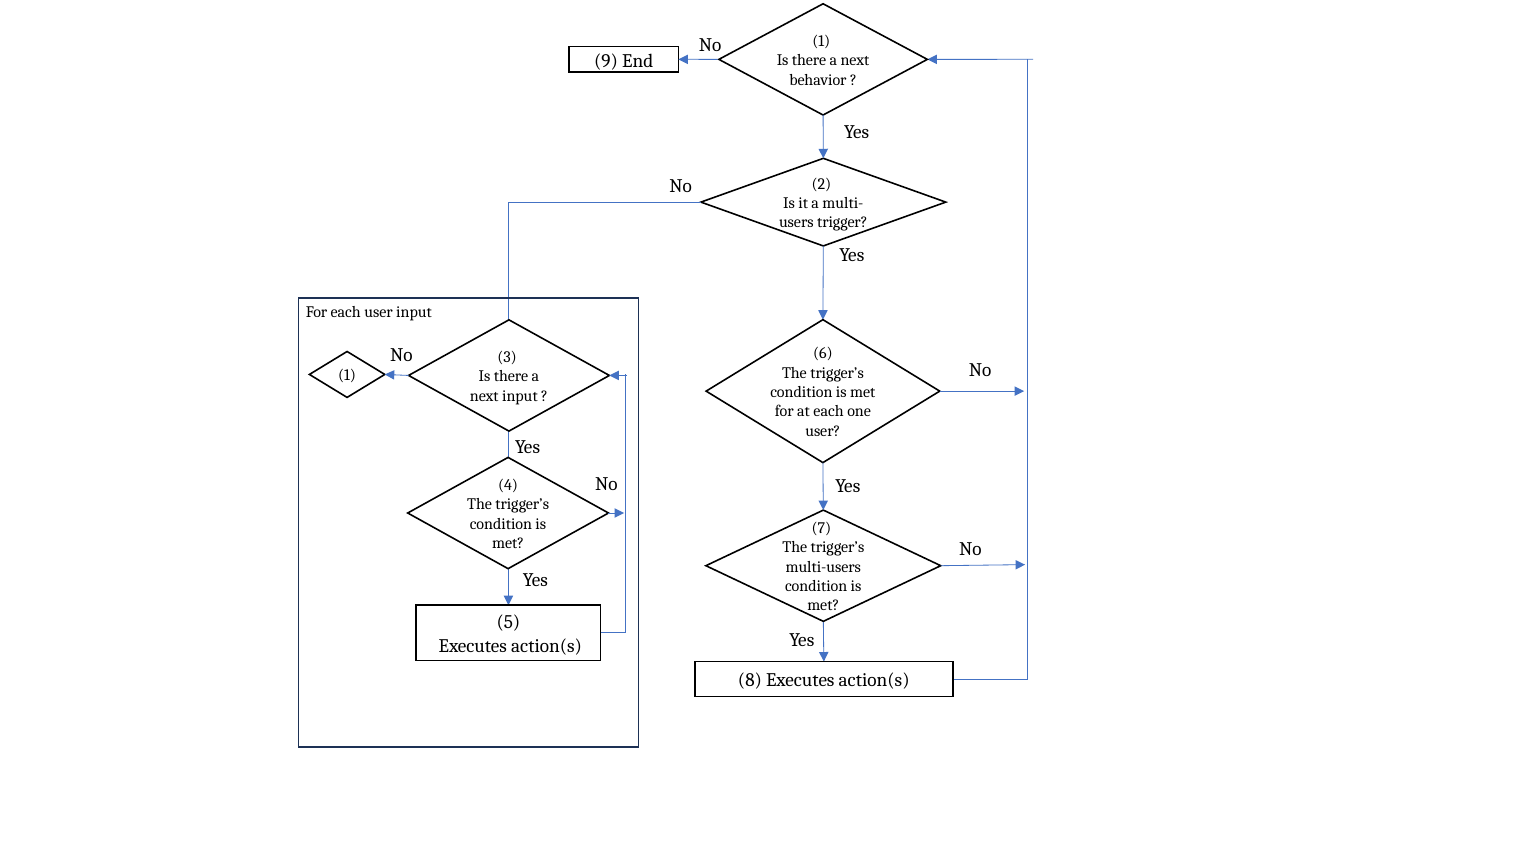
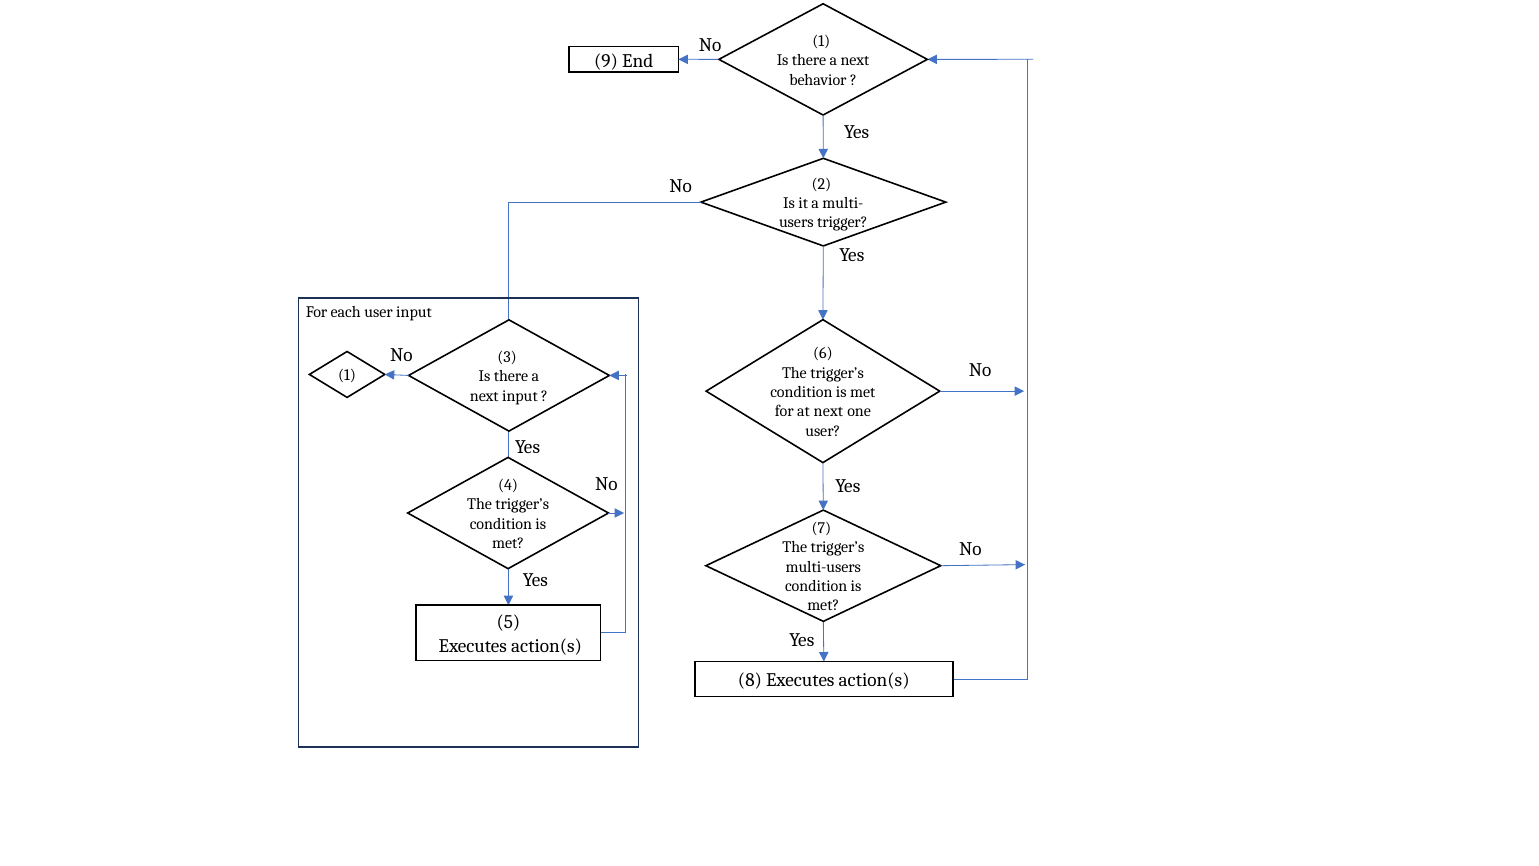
at each: each -> next (828, 411)
